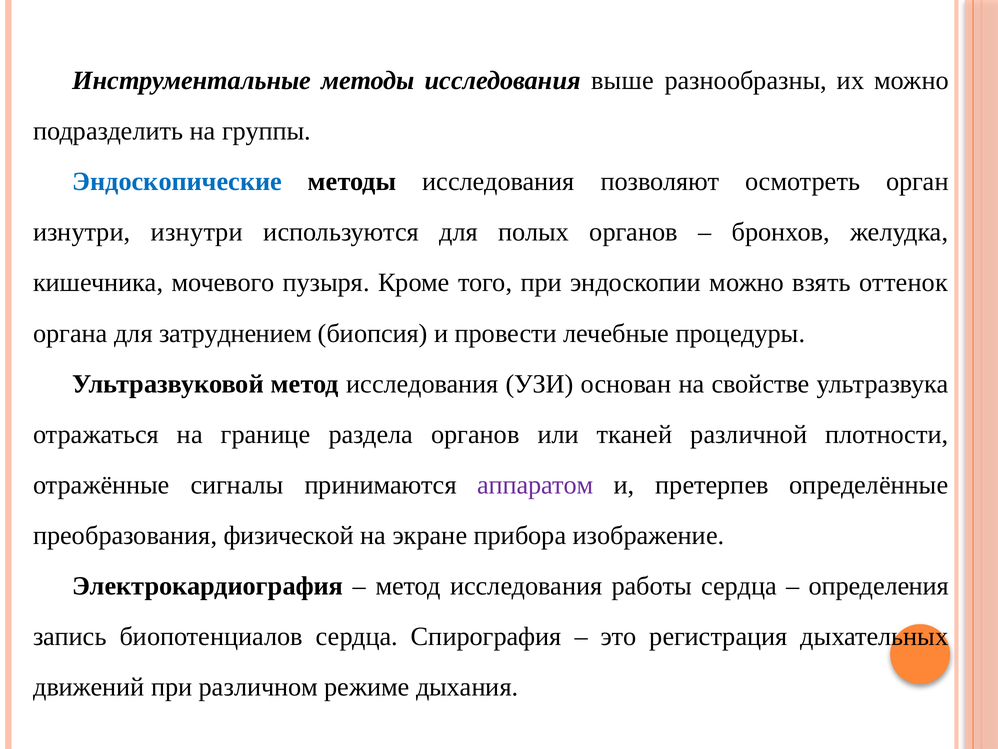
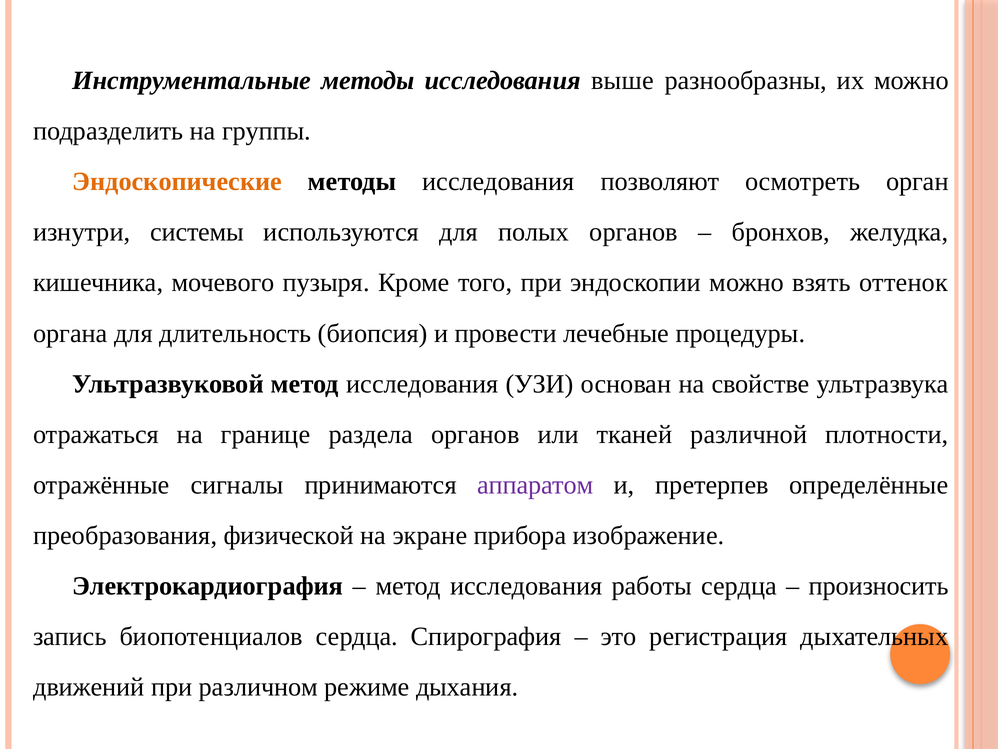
Эндоскопические colour: blue -> orange (177, 182)
изнутри изнутри: изнутри -> системы (197, 232)
затруднением: затруднением -> длительность (235, 333)
определения: определения -> произносить (879, 586)
